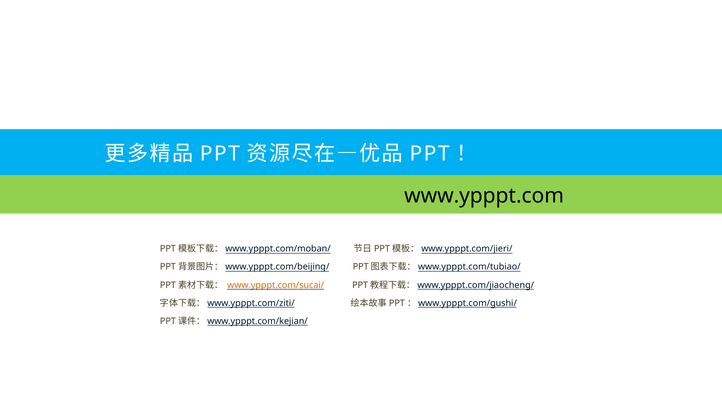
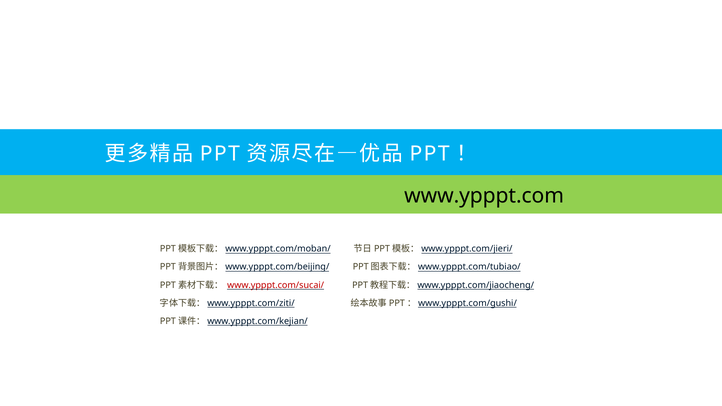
www.ypppt.com/sucai/ colour: orange -> red (276, 285)
